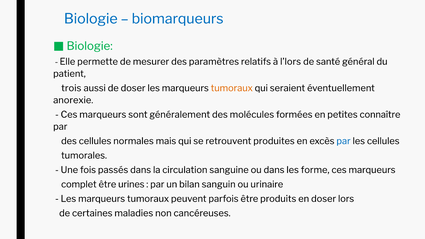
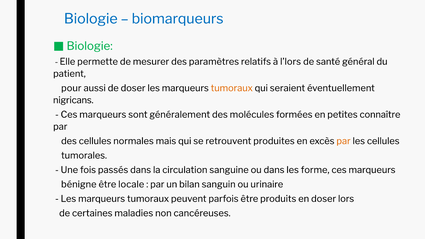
trois: trois -> pour (71, 88)
anorexie: anorexie -> nigricans (73, 100)
par colour: blue -> orange (344, 141)
complet: complet -> bénigne (79, 184)
urines: urines -> locale (131, 184)
